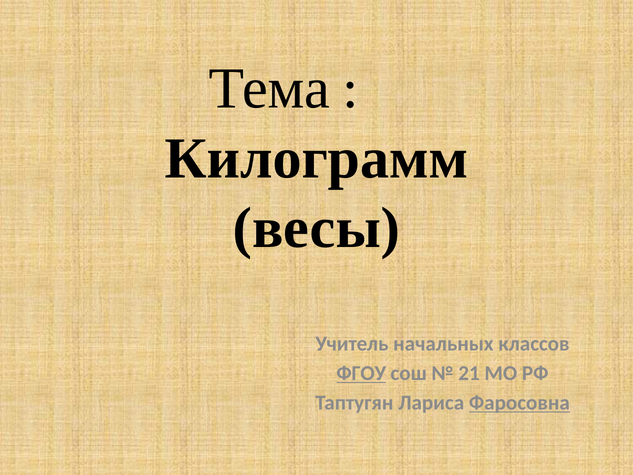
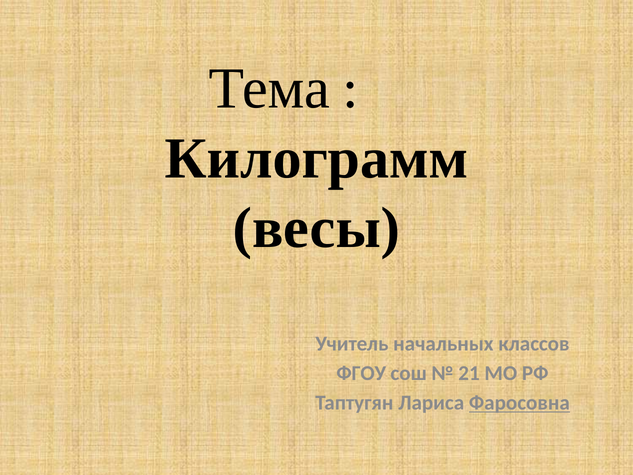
ФГОУ underline: present -> none (361, 373)
